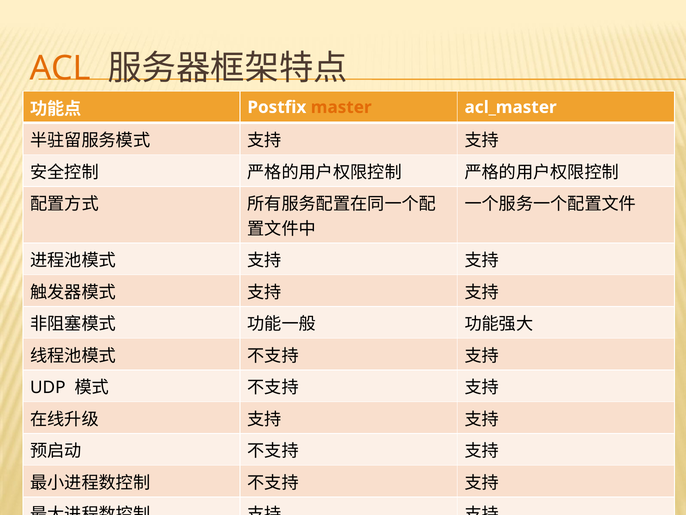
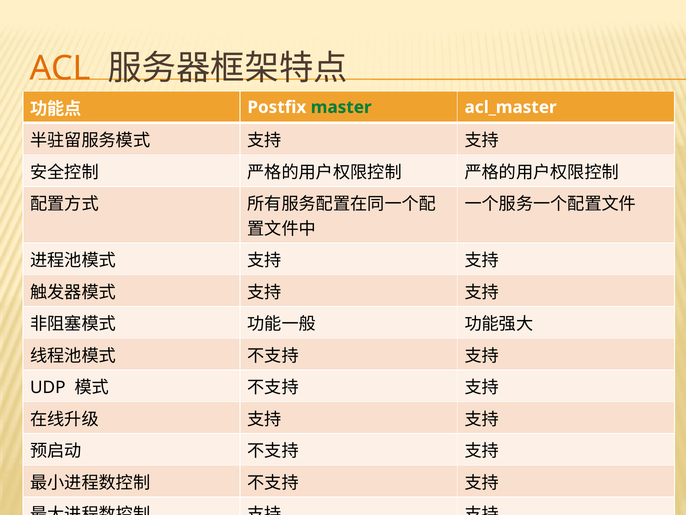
master colour: orange -> green (341, 107)
